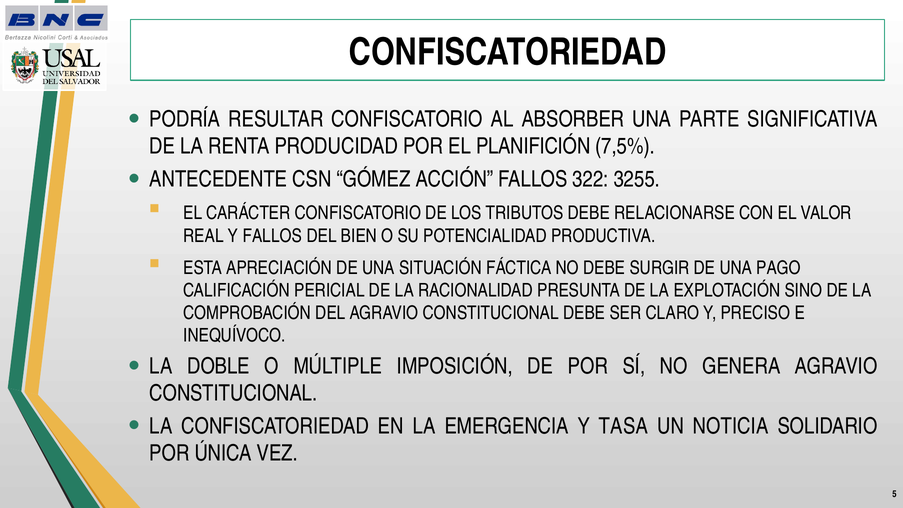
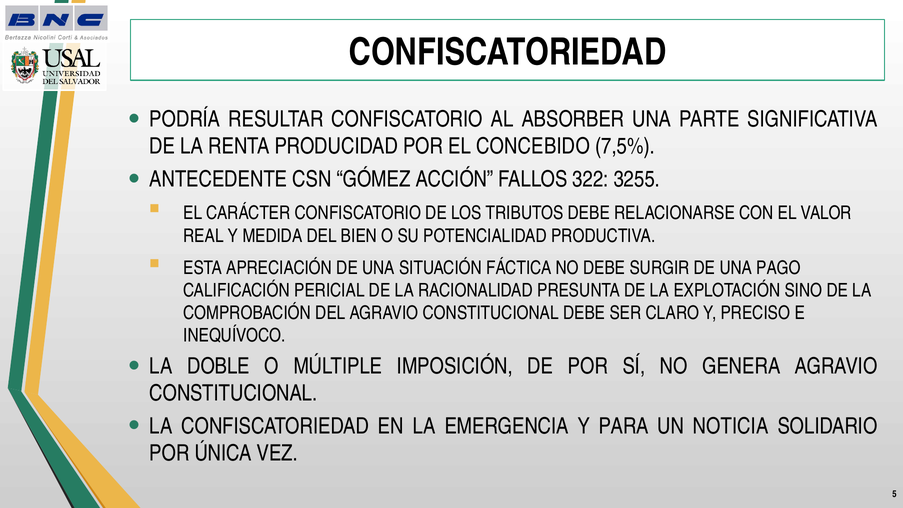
PLANIFICIÓN: PLANIFICIÓN -> CONCEBIDO (533, 146)
Y FALLOS: FALLOS -> MEDIDA (272, 236)
TASA: TASA -> PARA (624, 426)
